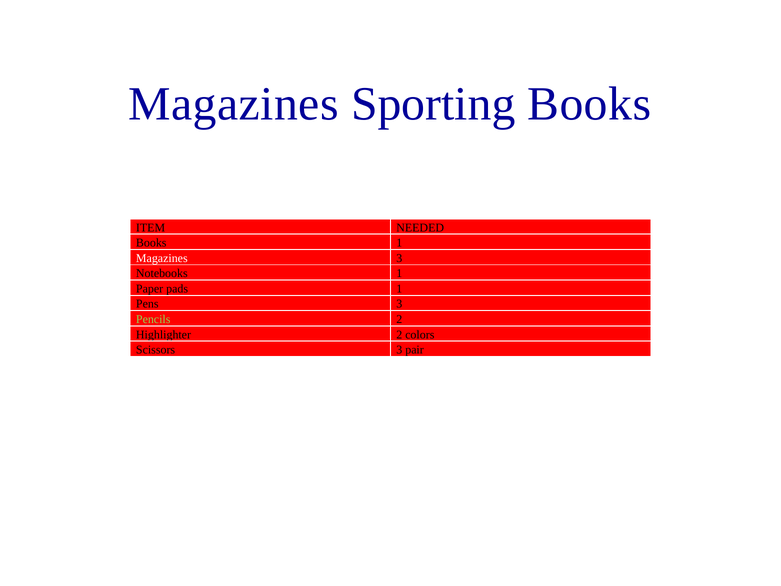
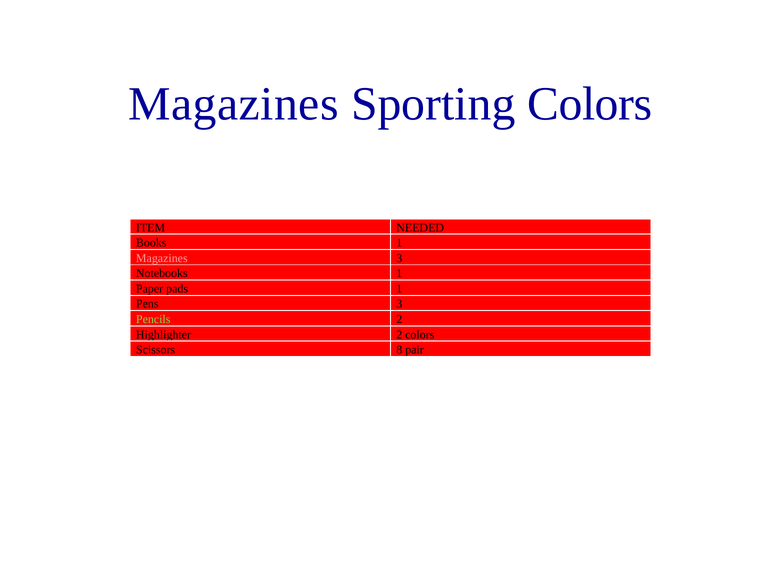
Sporting Books: Books -> Colors (590, 104)
Magazines colour: white -> pink (162, 258)
Scissors 3: 3 -> 8 (399, 350)
